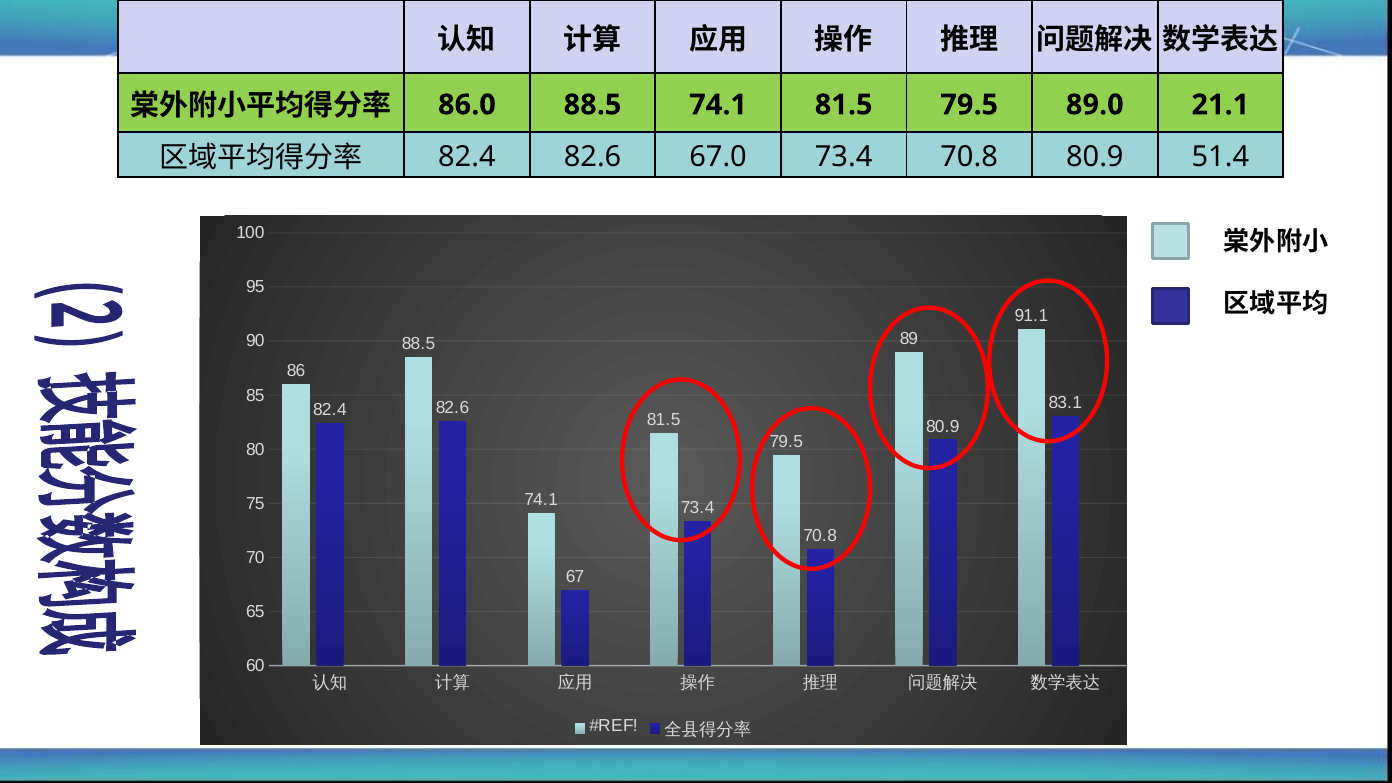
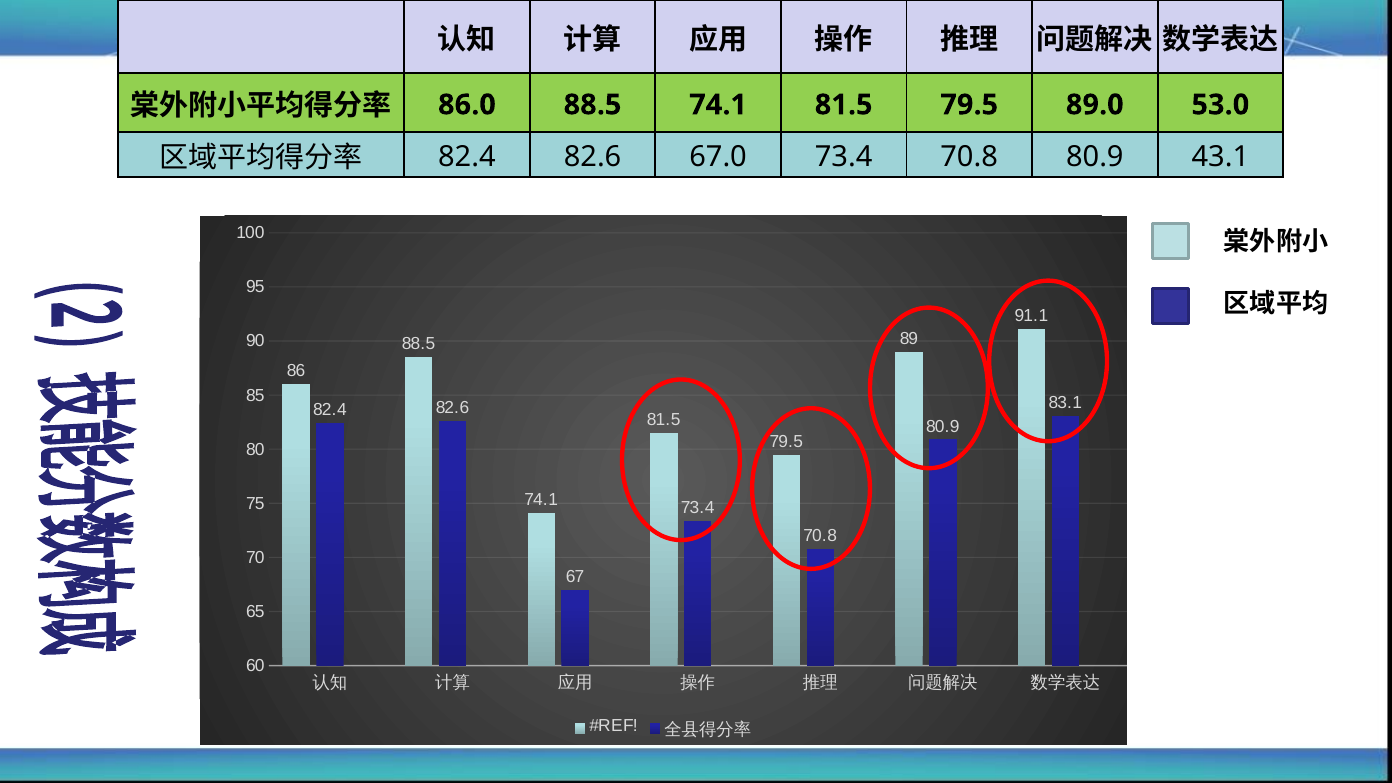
21.1: 21.1 -> 53.0 (1220, 105)
51.4: 51.4 -> 43.1 (1220, 157)
